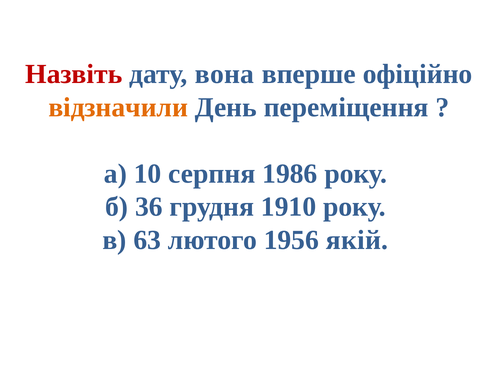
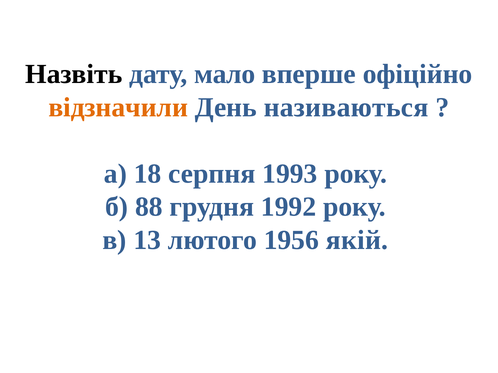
Назвіть colour: red -> black (74, 74)
вона: вона -> мало (225, 74)
переміщення: переміщення -> називаються (346, 107)
10: 10 -> 18 (148, 174)
1986: 1986 -> 1993 (290, 174)
36: 36 -> 88 (149, 207)
1910: 1910 -> 1992 (289, 207)
63: 63 -> 13 (147, 240)
